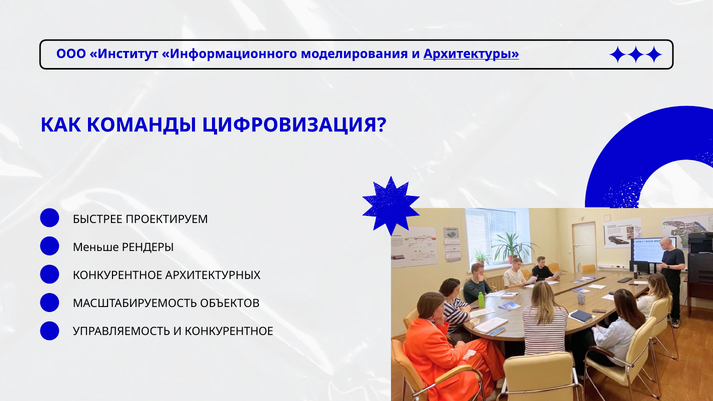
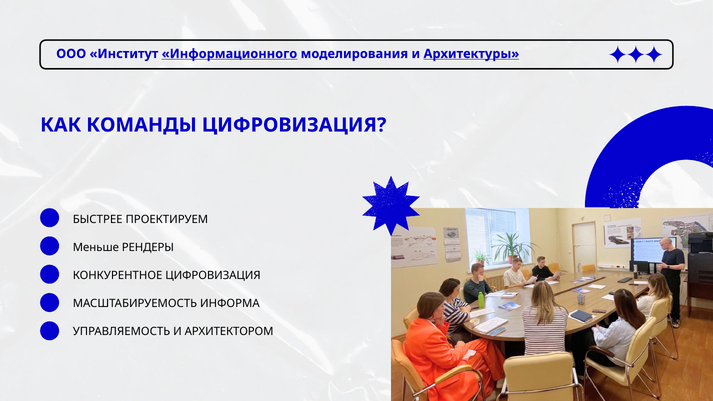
Информационного underline: none -> present (229, 54)
КОНКУРЕНТНОЕ АРХИТЕКТУРНЫХ: АРХИТЕКТУРНЫХ -> ЦИФРОВИЗАЦИЯ (213, 275)
ОБЪЕКТОВ: ОБЪЕКТОВ -> ИНФОРМА (230, 303)
И КОНКУРЕНТНОЕ: КОНКУРЕНТНОЕ -> АРХИТЕКТОРОМ (229, 331)
